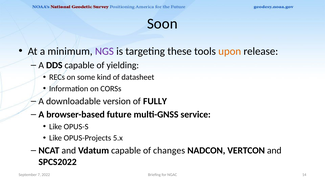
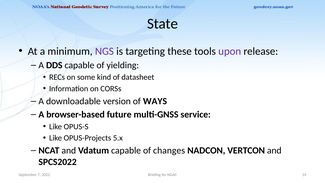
Soon: Soon -> State (163, 24)
upon colour: orange -> purple (230, 51)
FULLY: FULLY -> WAYS (155, 101)
